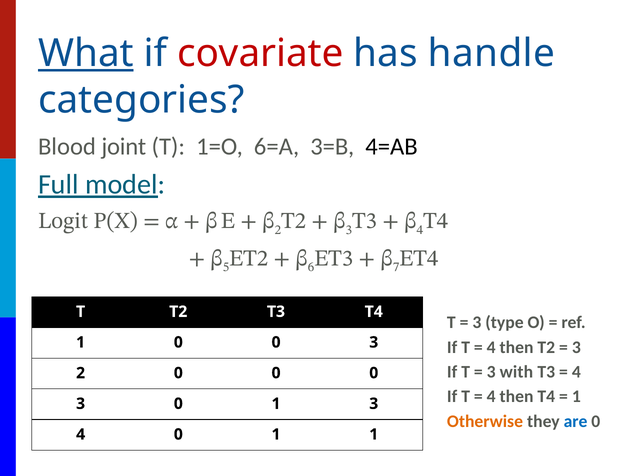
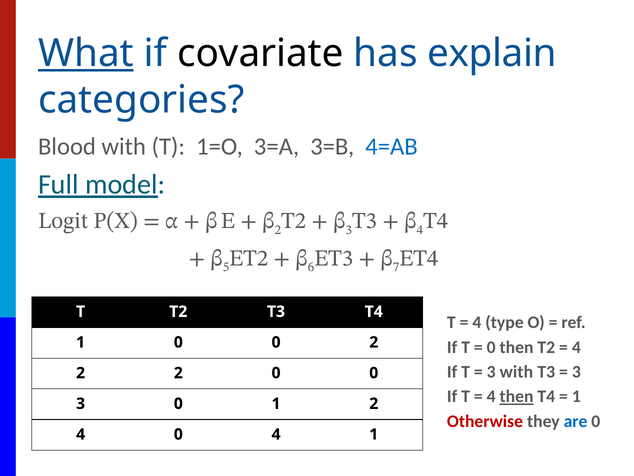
covariate colour: red -> black (260, 53)
handle: handle -> explain (492, 53)
Blood joint: joint -> with (124, 146)
6=A: 6=A -> 3=A (277, 146)
4=AB colour: black -> blue (391, 146)
3: 3 -> 4 (477, 322)
1 0 0 3: 3 -> 2 (374, 342)
4: 4 -> 0 (491, 347)
3: 3 -> 4 (576, 347)
4: 4 -> 3 (576, 372)
0: 0 -> 2 (178, 373)
then underline: none -> present (517, 396)
1 3: 3 -> 2 (374, 403)
Otherwise colour: orange -> red (485, 421)
4 0 1: 1 -> 4 (276, 434)
